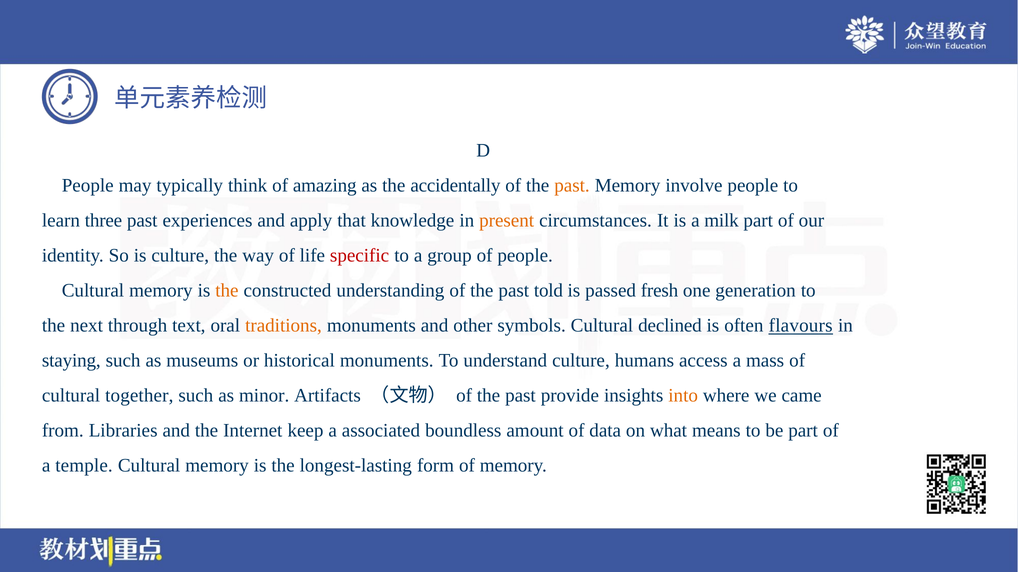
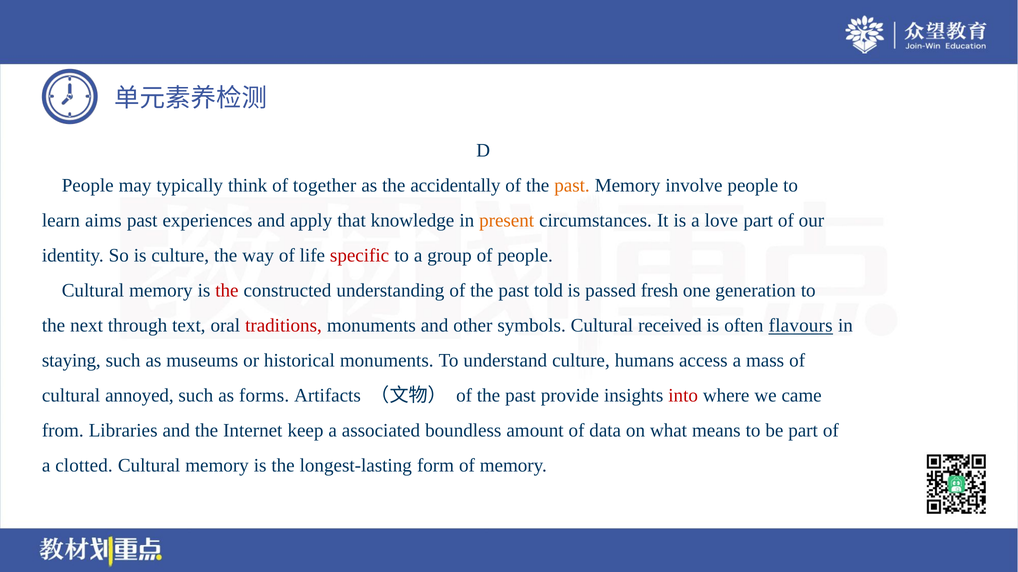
amazing: amazing -> together (325, 186)
three: three -> aims (103, 221)
milk: milk -> love (721, 221)
the colour: orange -> red (227, 291)
traditions colour: orange -> red (283, 326)
declined: declined -> received (670, 326)
together: together -> annoyed (139, 396)
minor: minor -> forms (264, 396)
into colour: orange -> red (683, 396)
temple: temple -> clotted (84, 466)
